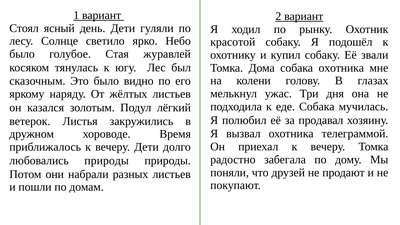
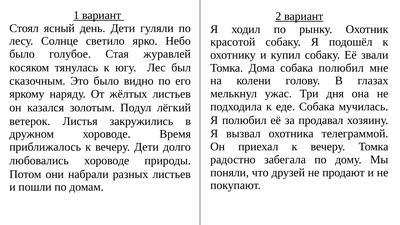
собака охотника: охотника -> полюбил (341, 68)
любовались природы: природы -> хороводе (107, 161)
